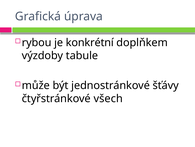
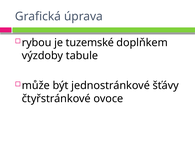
konkrétní: konkrétní -> tuzemské (90, 42)
všech: všech -> ovoce (108, 98)
